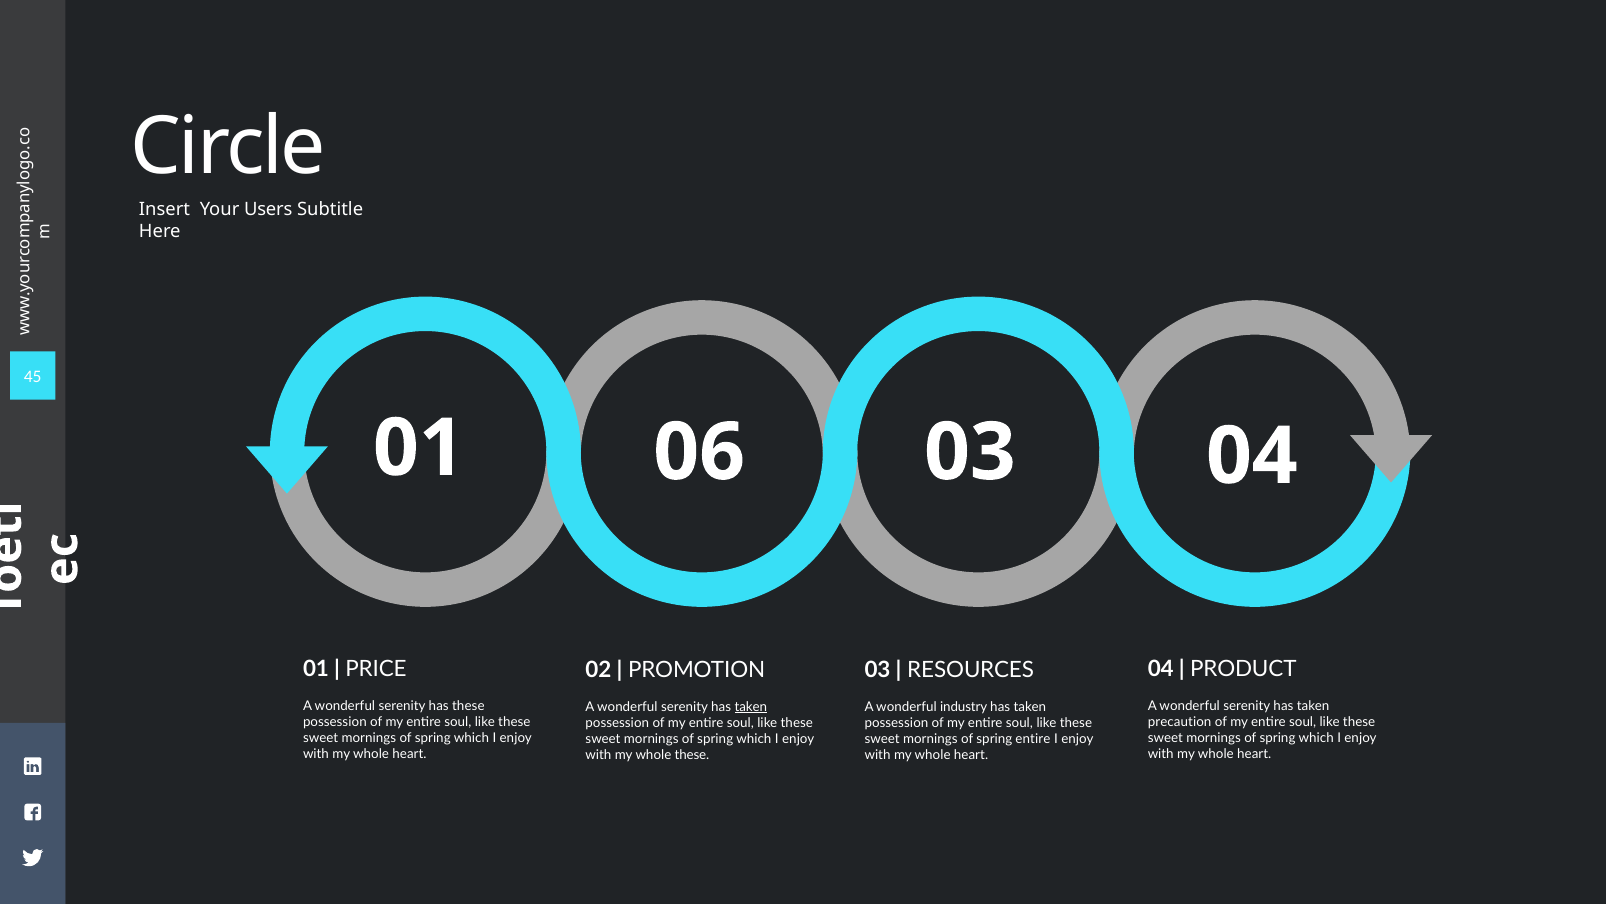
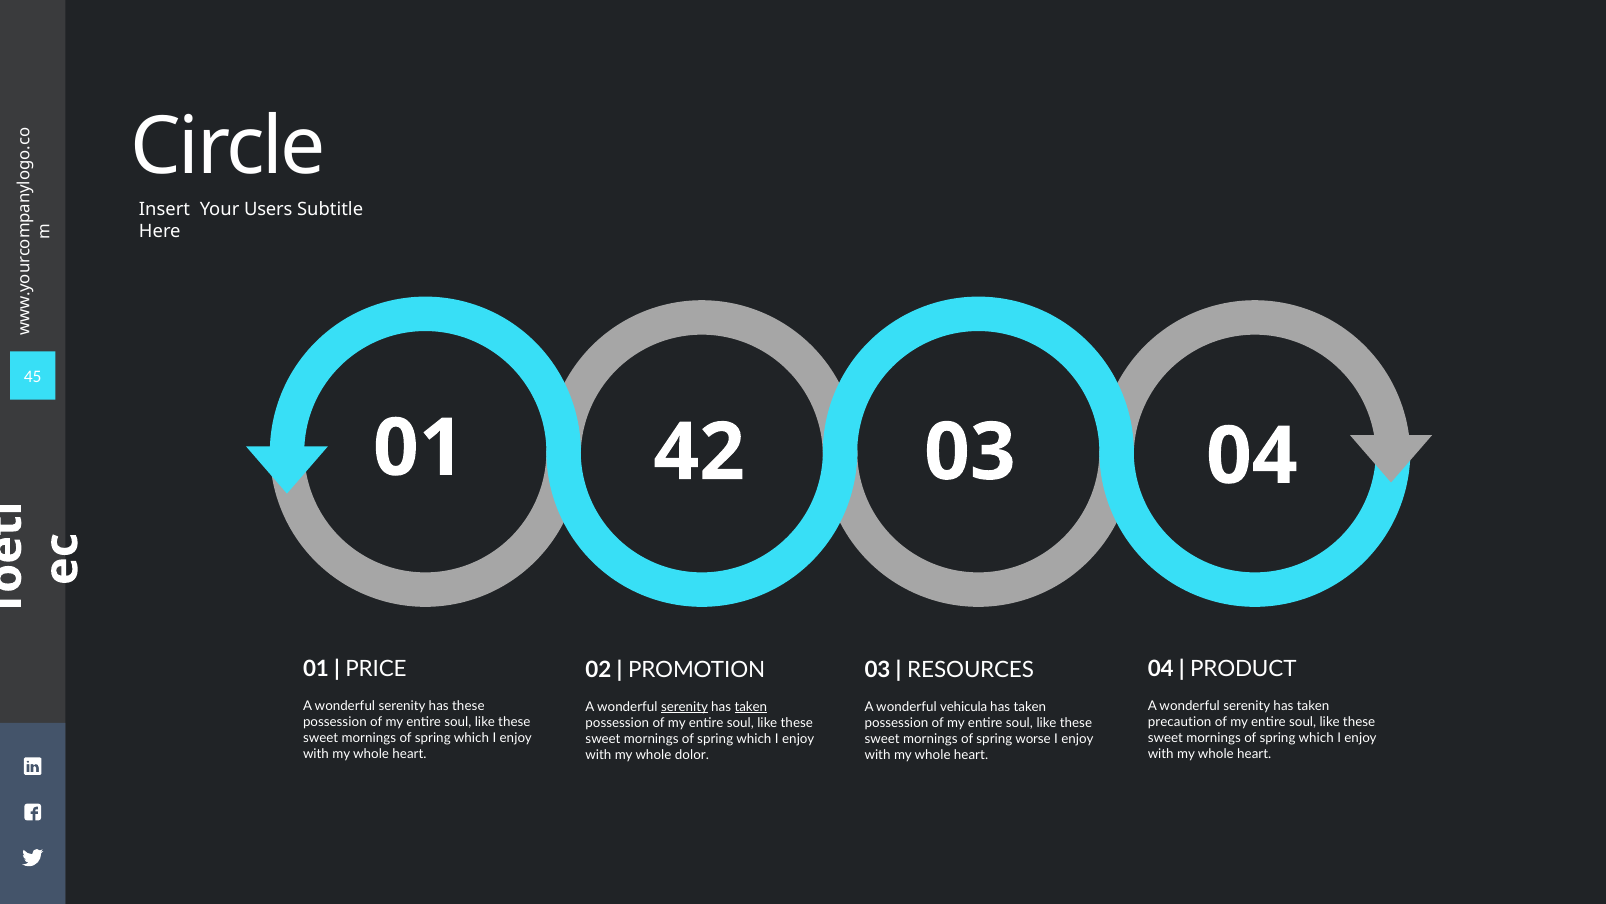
06: 06 -> 42 (699, 452)
serenity underline: none -> present (685, 707)
industry: industry -> vehicula (964, 707)
spring entire: entire -> worse (1033, 739)
whole these: these -> dolor (692, 755)
